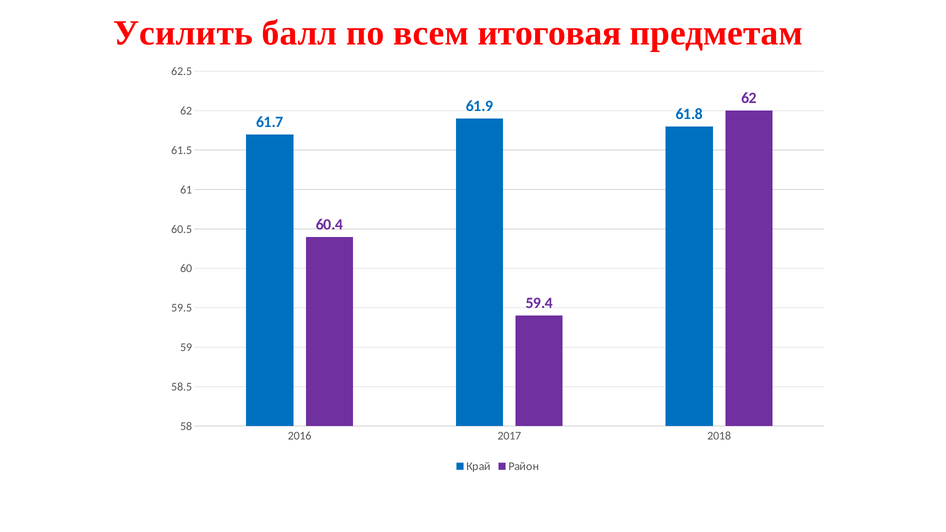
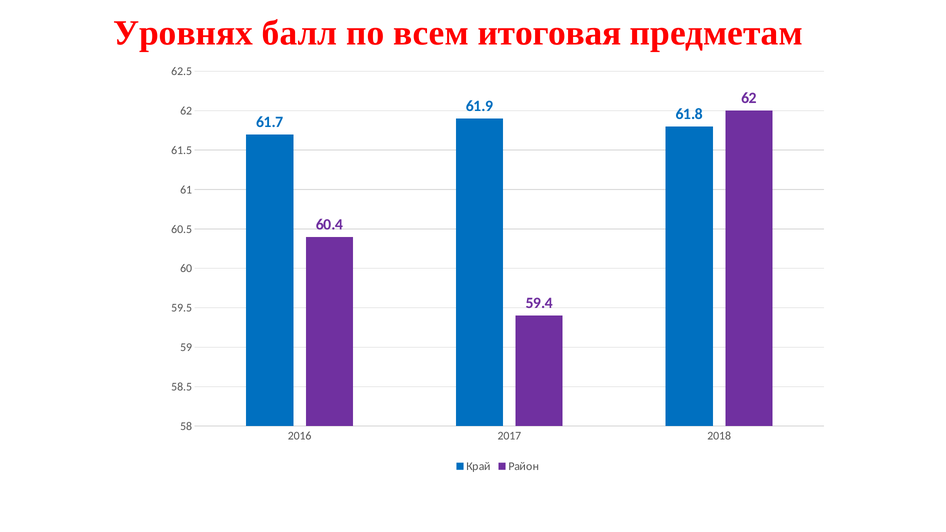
Усилить: Усилить -> Уровнях (183, 33)
